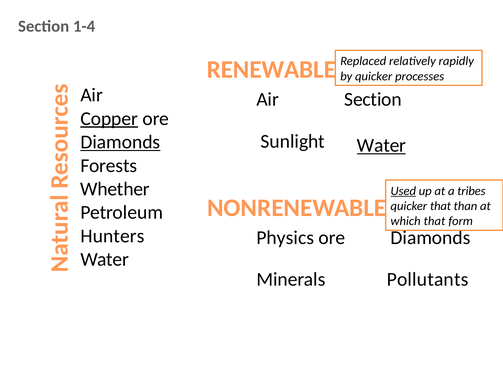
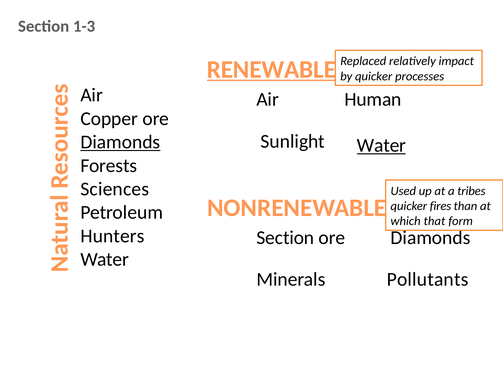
1-4: 1-4 -> 1-3 (84, 26)
rapidly: rapidly -> impact (456, 61)
RENEWABLE underline: none -> present (271, 70)
Section: Section -> Human (373, 99)
Copper underline: present -> none (109, 119)
Whether: Whether -> Sciences (115, 189)
Used underline: present -> none (403, 191)
quicker that: that -> fires (440, 206)
Physics: Physics -> Section (285, 238)
